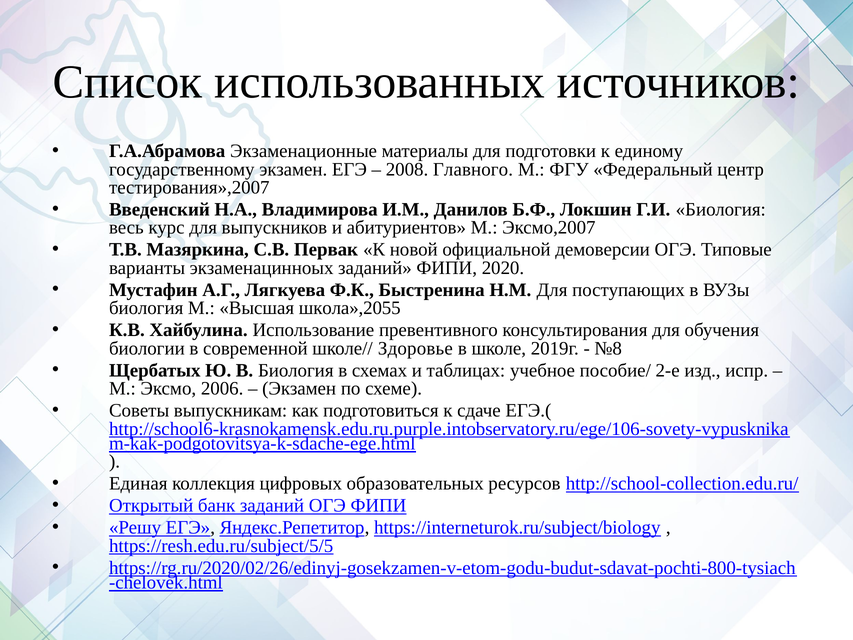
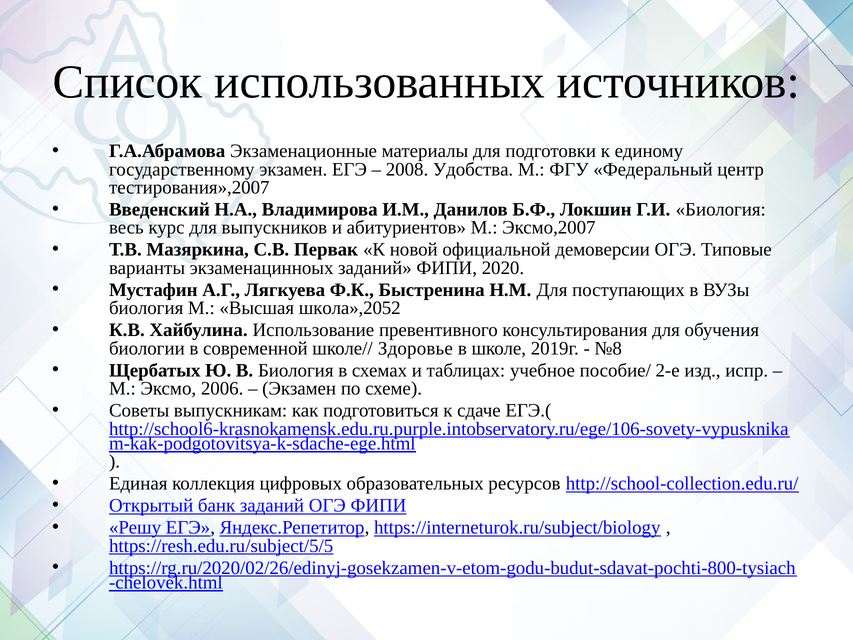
Главного: Главного -> Удобства (473, 169)
школа»,2055: школа»,2055 -> школа»,2052 (350, 308)
